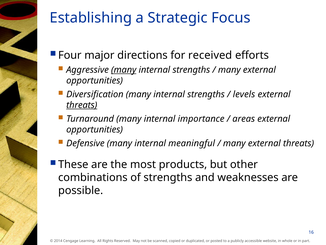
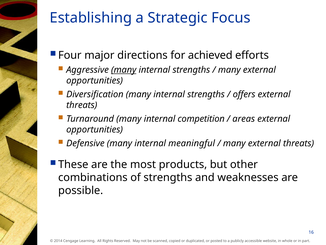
received: received -> achieved (210, 55)
levels: levels -> offers (244, 94)
threats underline: present -> none (82, 105)
importance: importance -> competition (201, 119)
